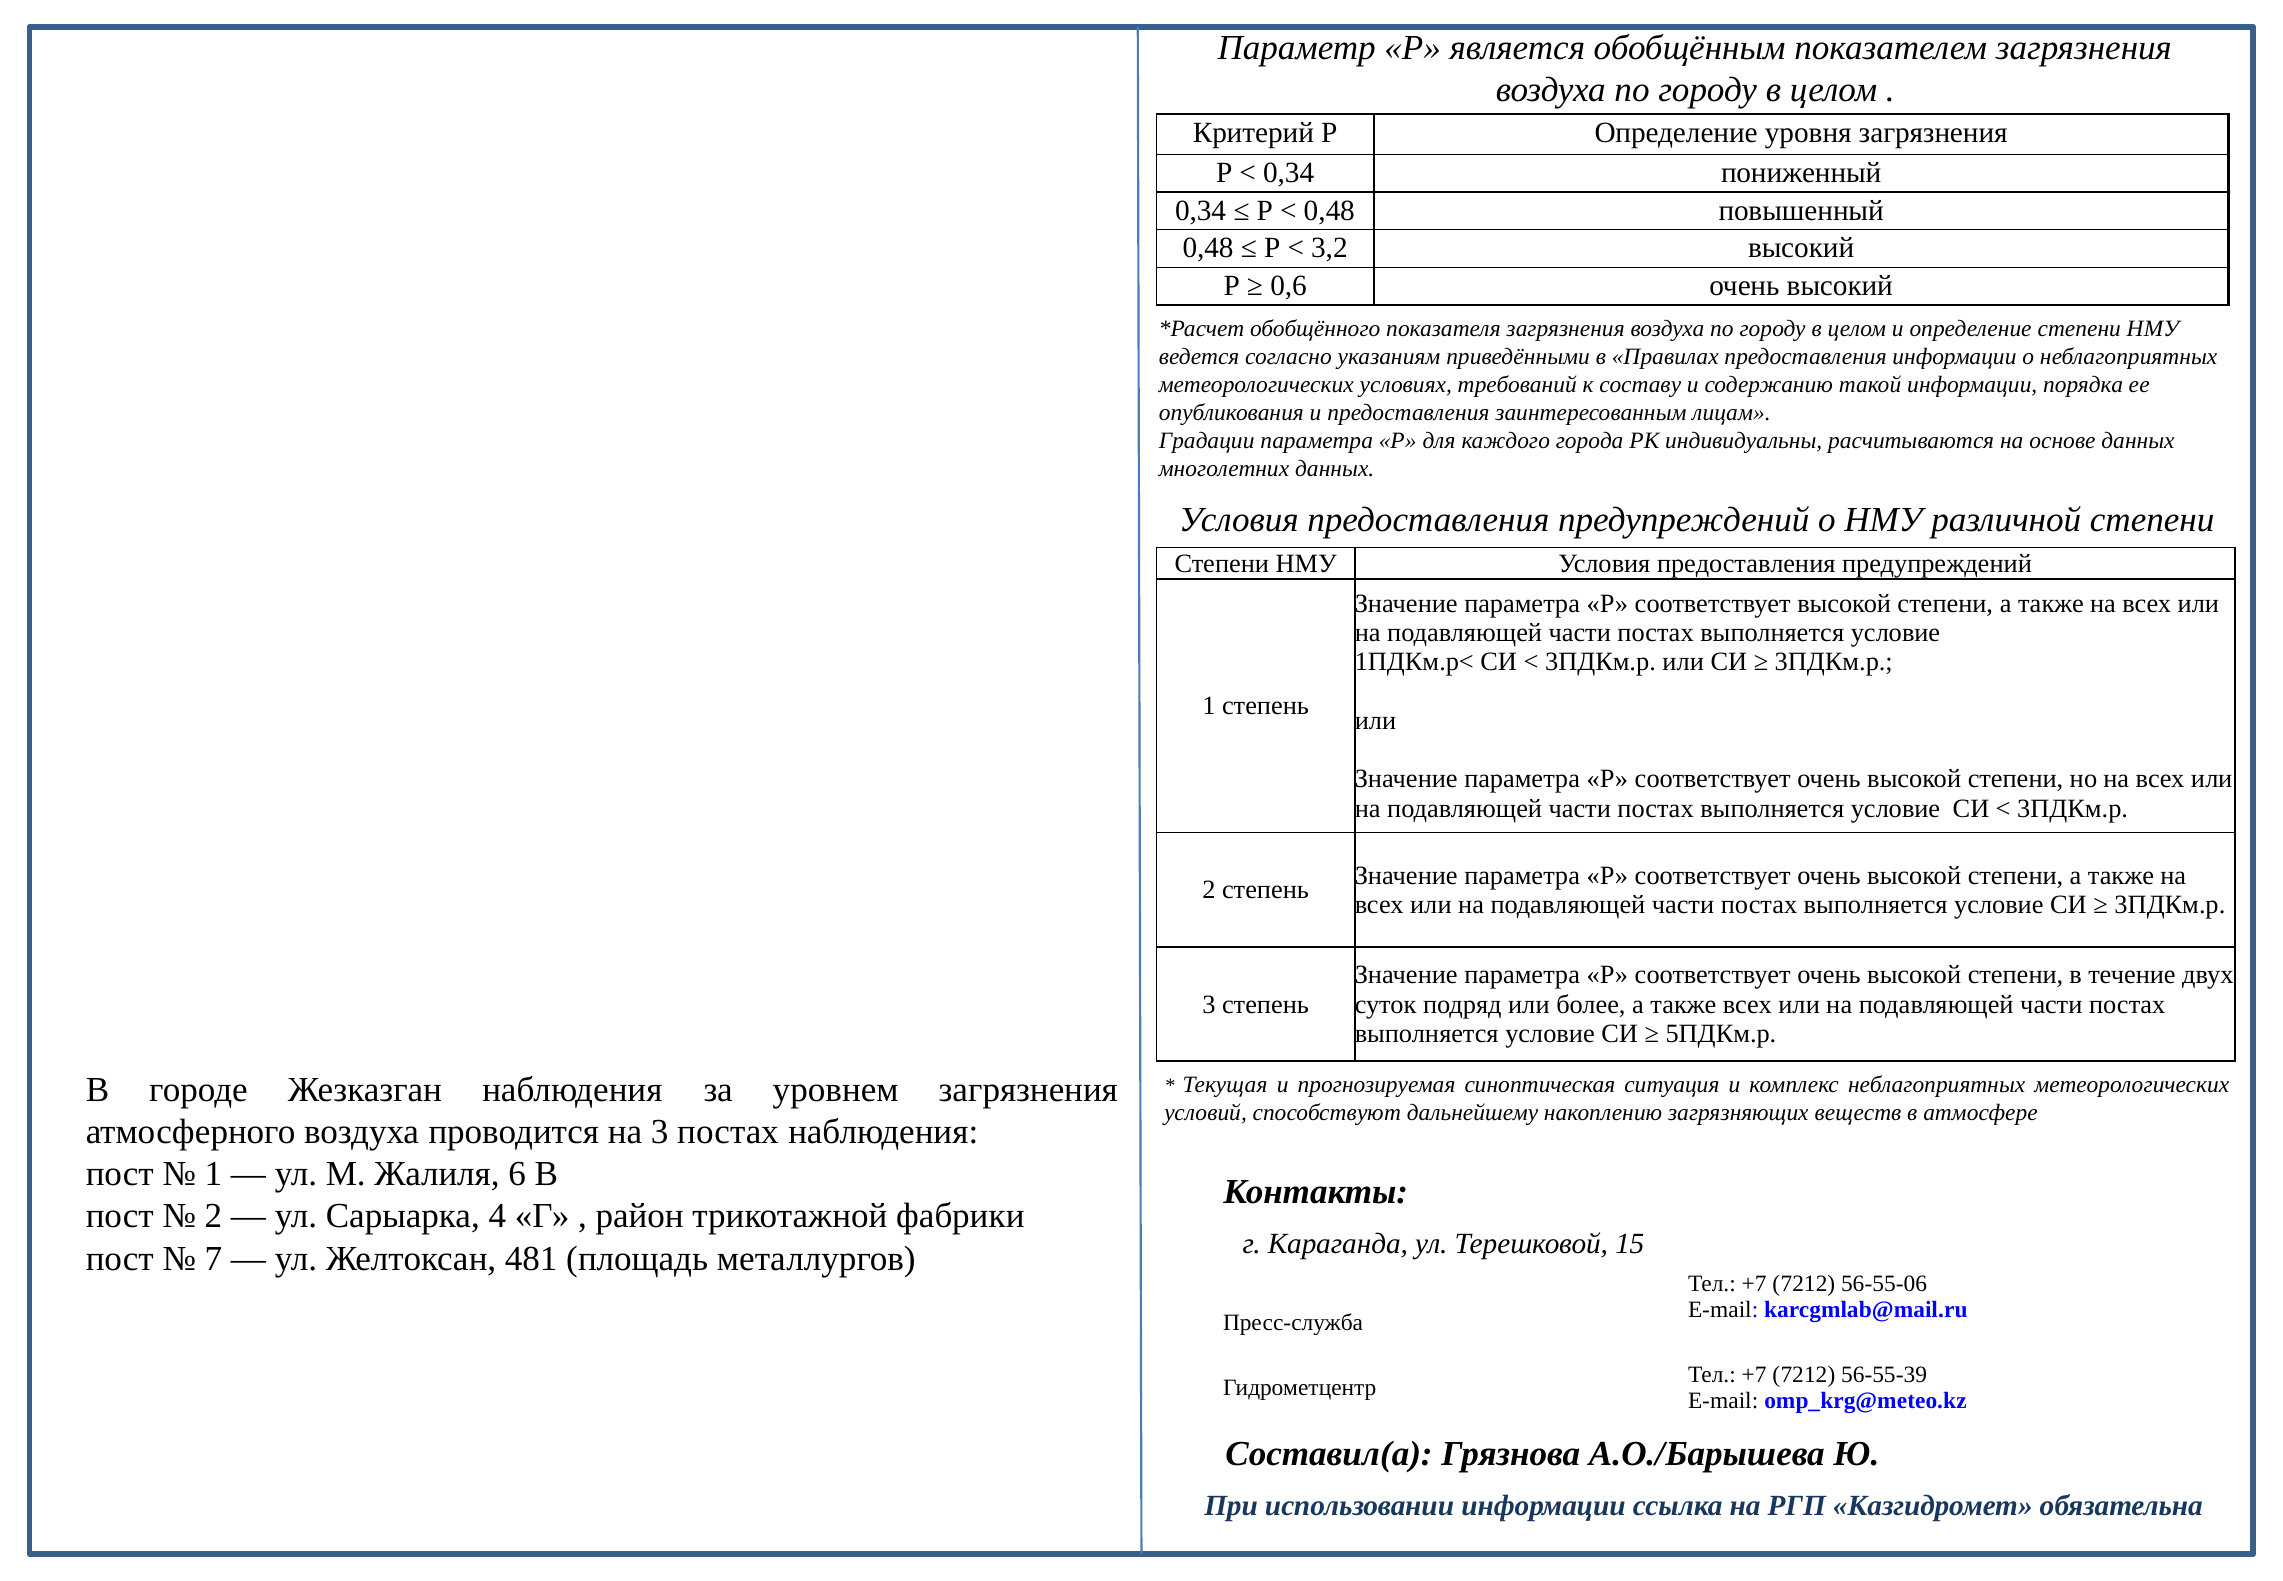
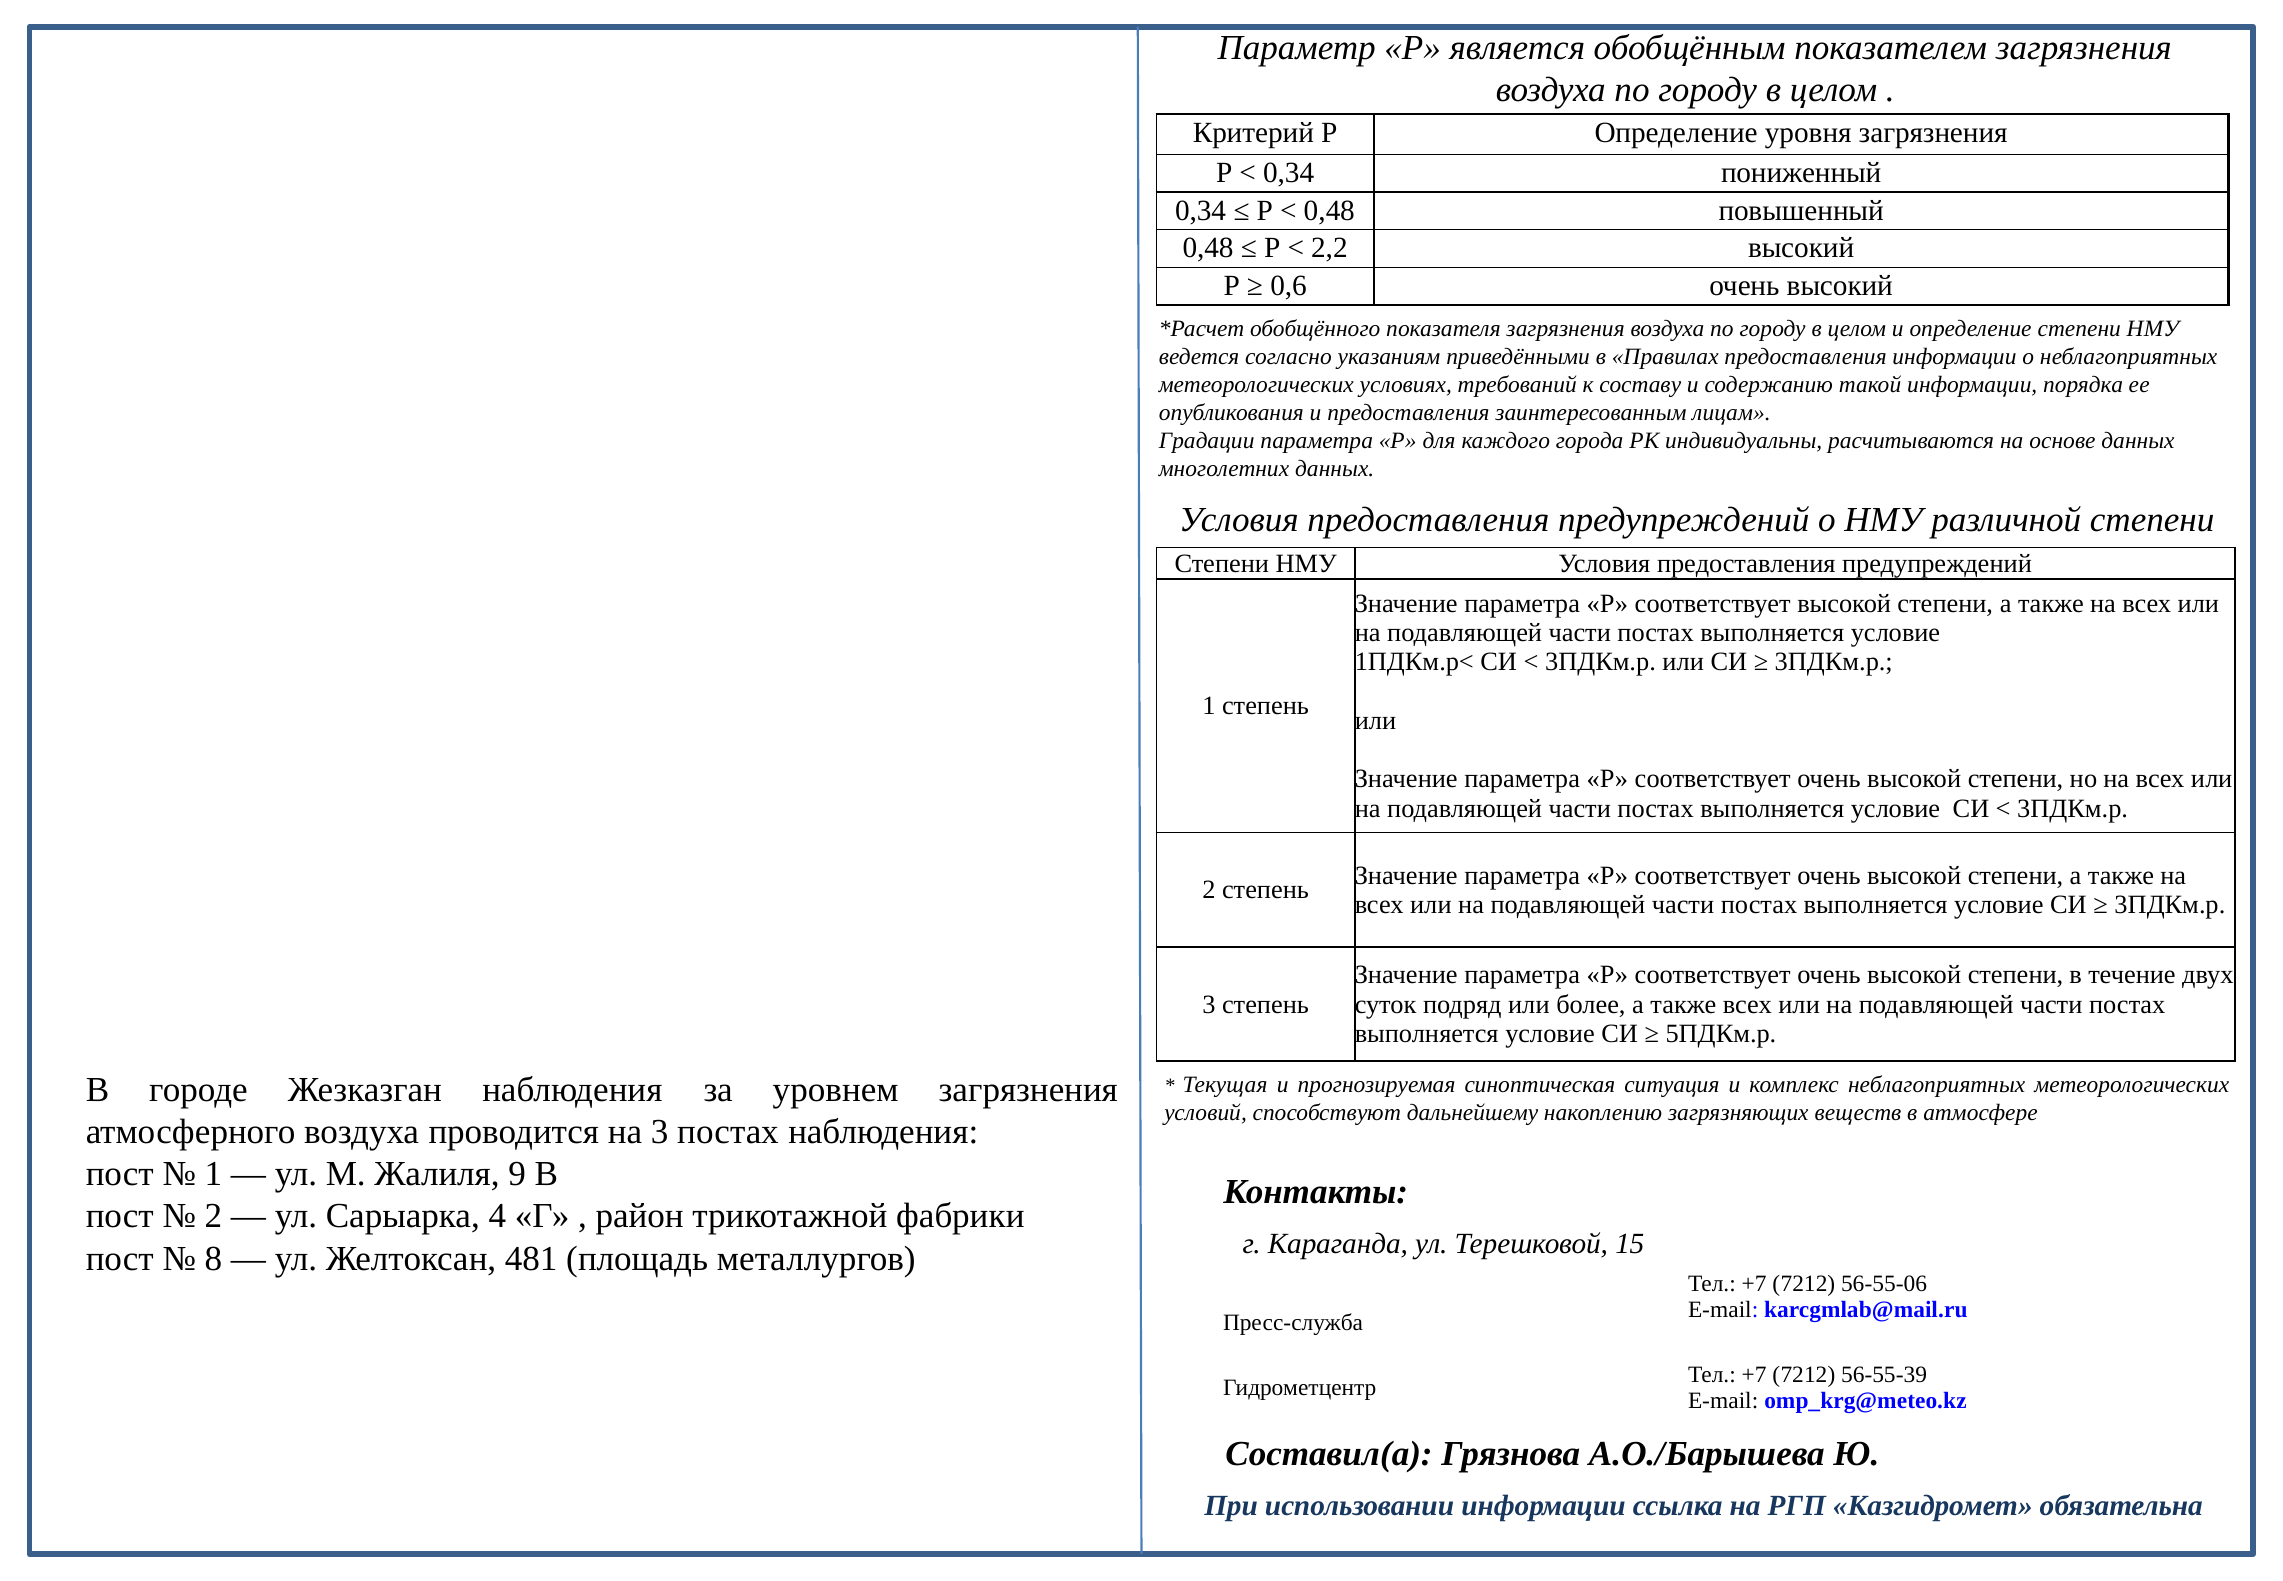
3,2: 3,2 -> 2,2 (1329, 248)
6: 6 -> 9 (517, 1174)
7: 7 -> 8 (213, 1258)
